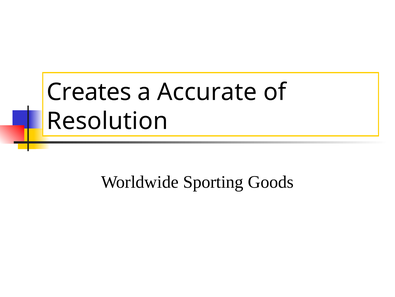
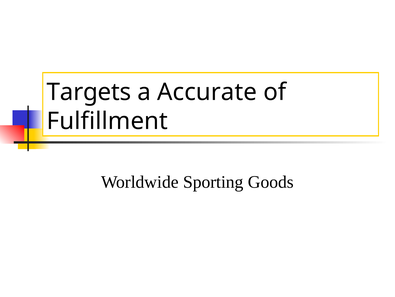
Creates: Creates -> Targets (89, 92)
Resolution: Resolution -> Fulfillment (107, 121)
